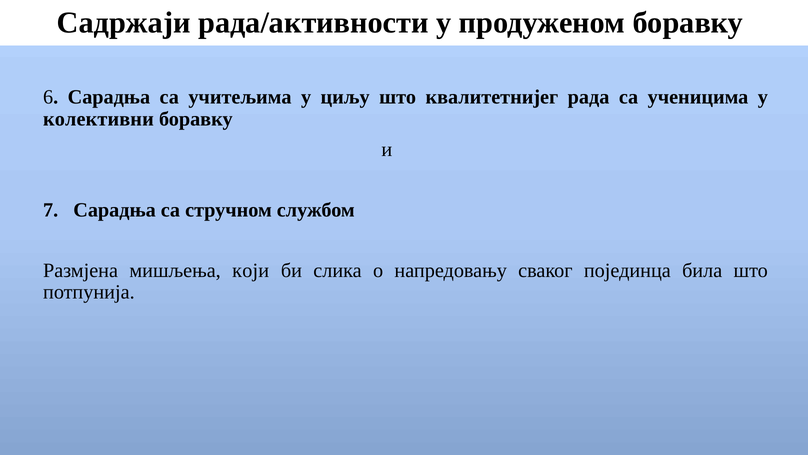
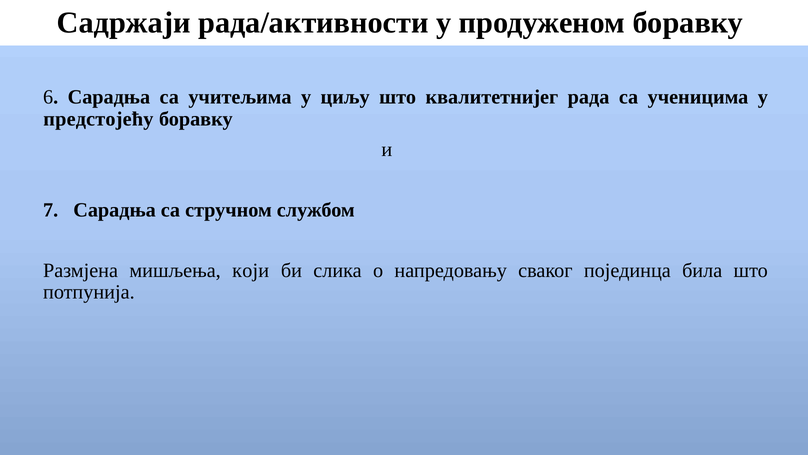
колективни: колективни -> предстојећу (98, 119)
